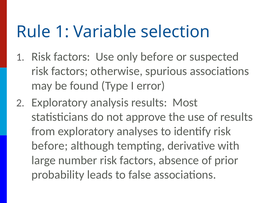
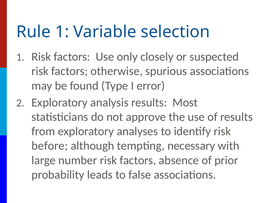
only before: before -> closely (157, 57)
derivative: derivative -> necessary (191, 146)
